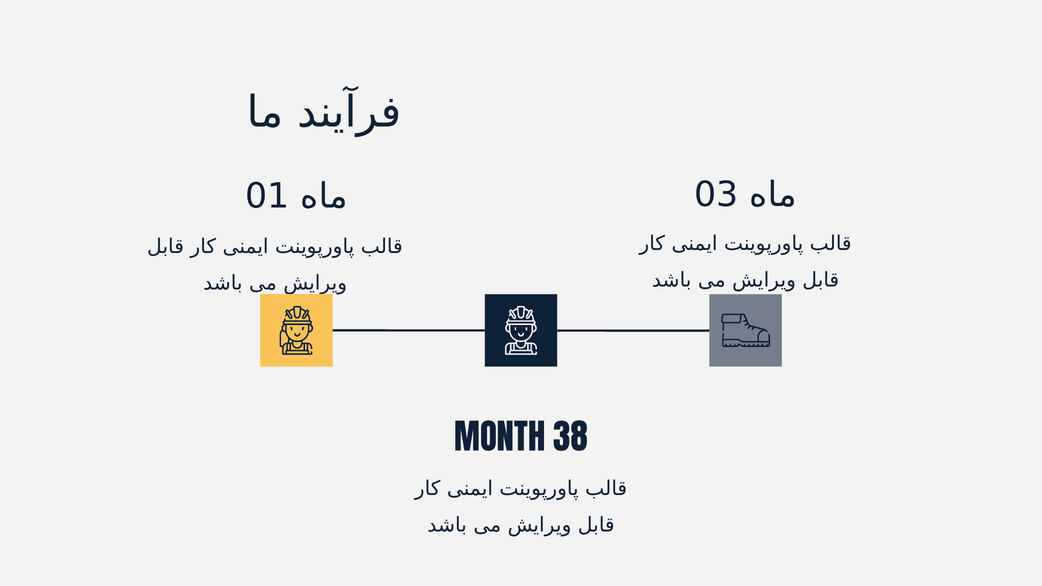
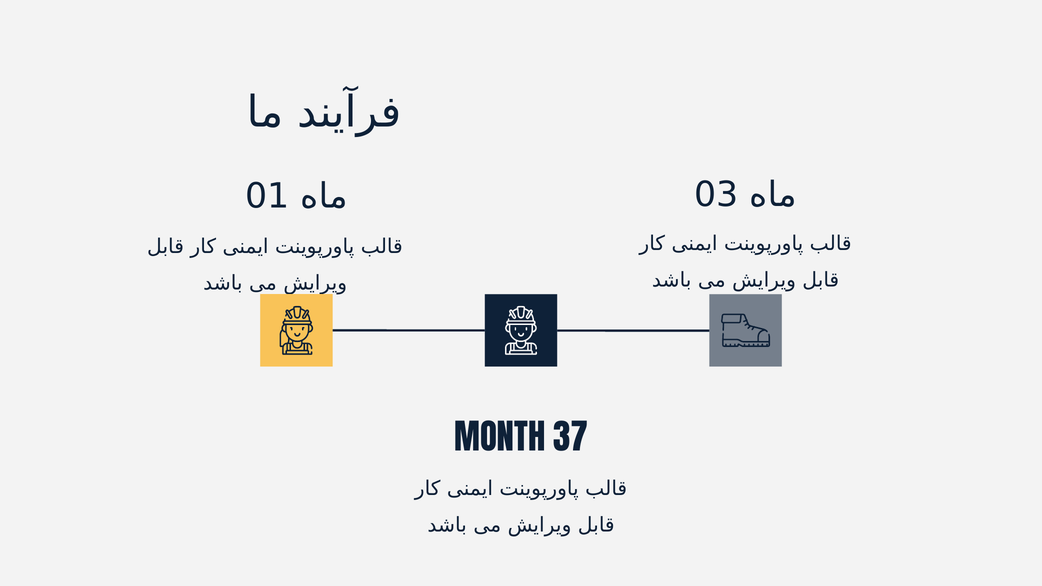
38: 38 -> 37 (571, 439)
